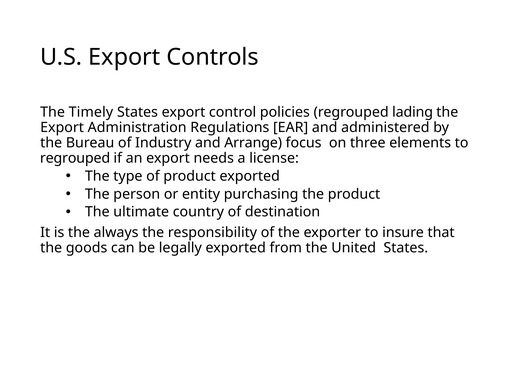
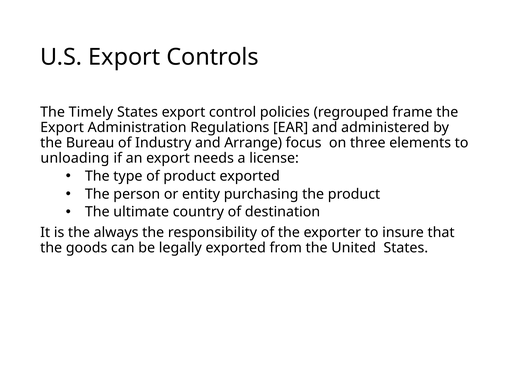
lading: lading -> frame (412, 112)
regrouped: regrouped -> unloading (75, 158)
